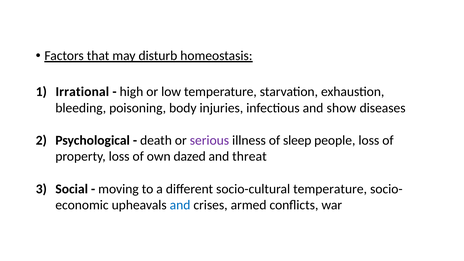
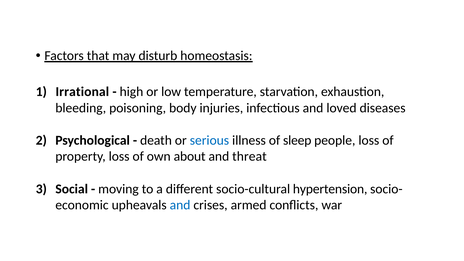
show: show -> loved (341, 108)
serious colour: purple -> blue (209, 140)
dazed: dazed -> about (190, 157)
socio-cultural temperature: temperature -> hypertension (330, 189)
